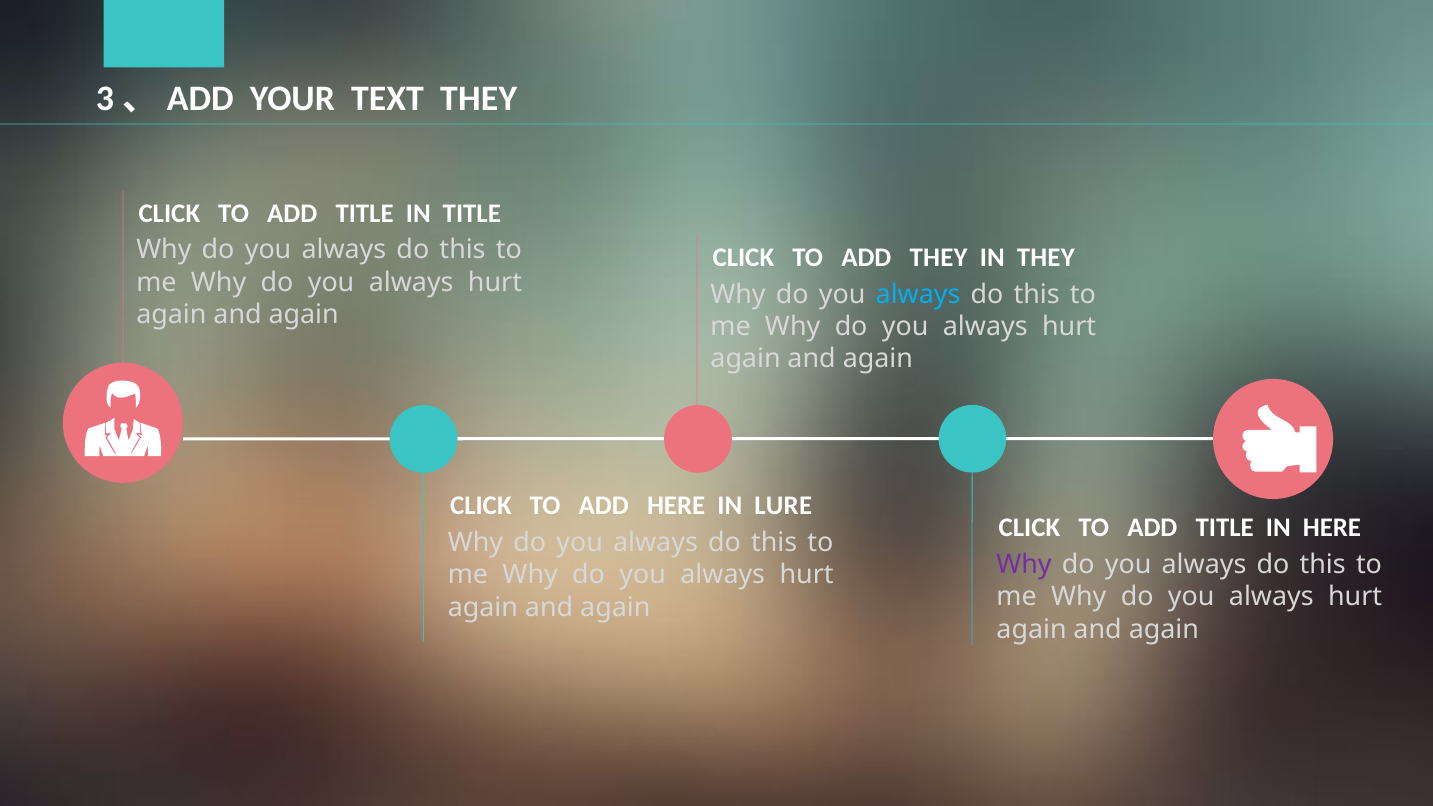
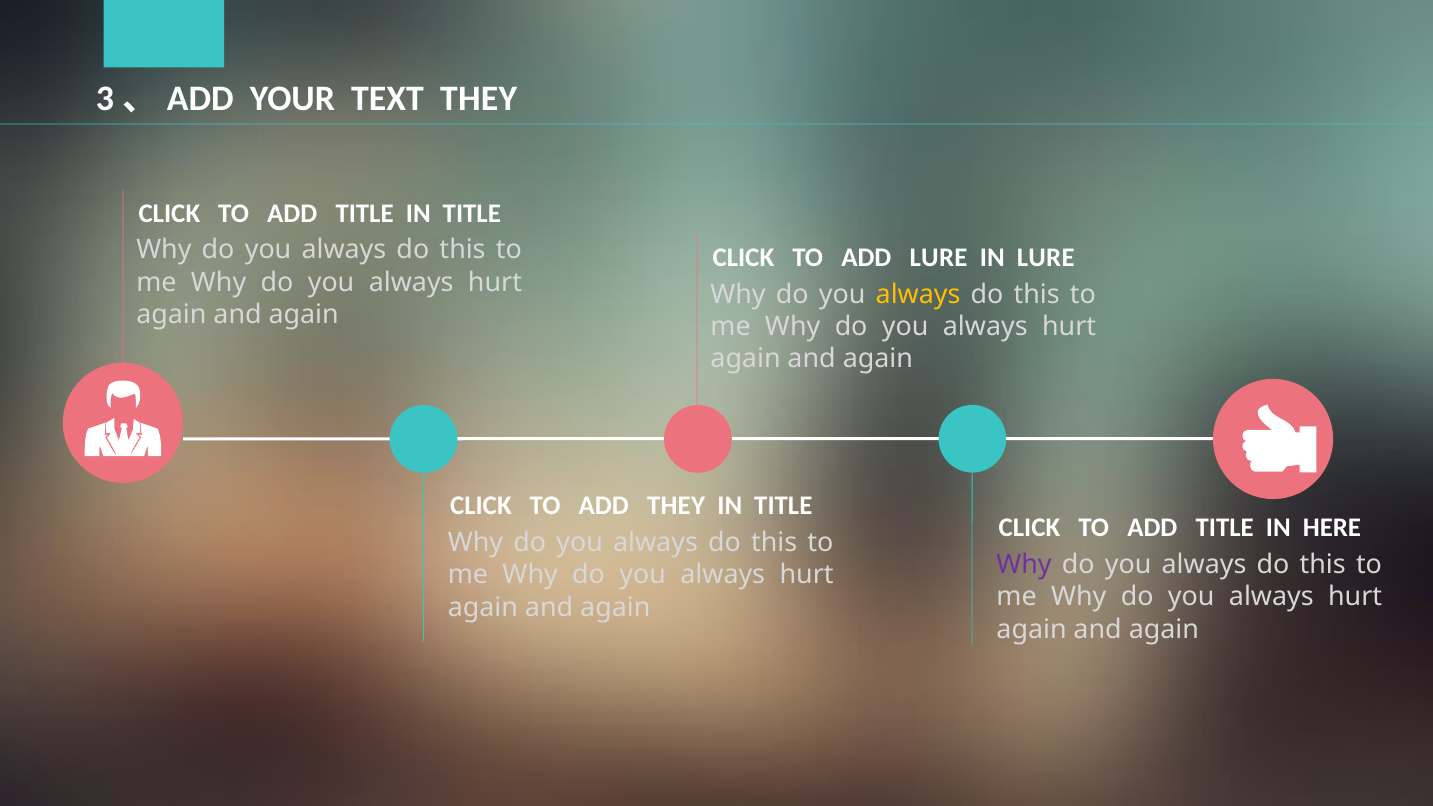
ADD THEY: THEY -> LURE (939, 258)
IN THEY: THEY -> LURE (1046, 258)
always colour: light blue -> yellow (918, 295)
ADD HERE: HERE -> THEY (676, 506)
LURE: LURE -> TITLE (783, 506)
